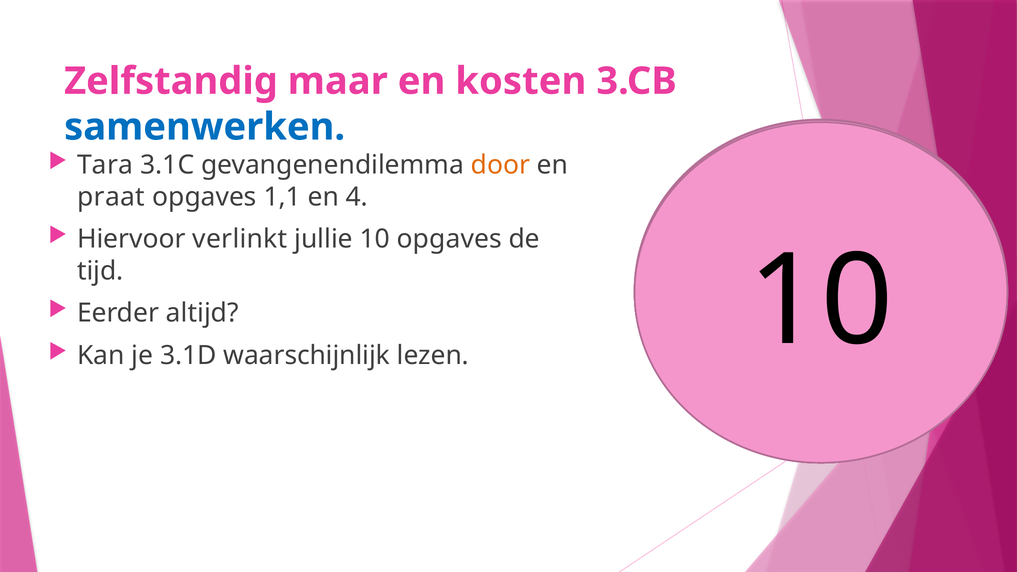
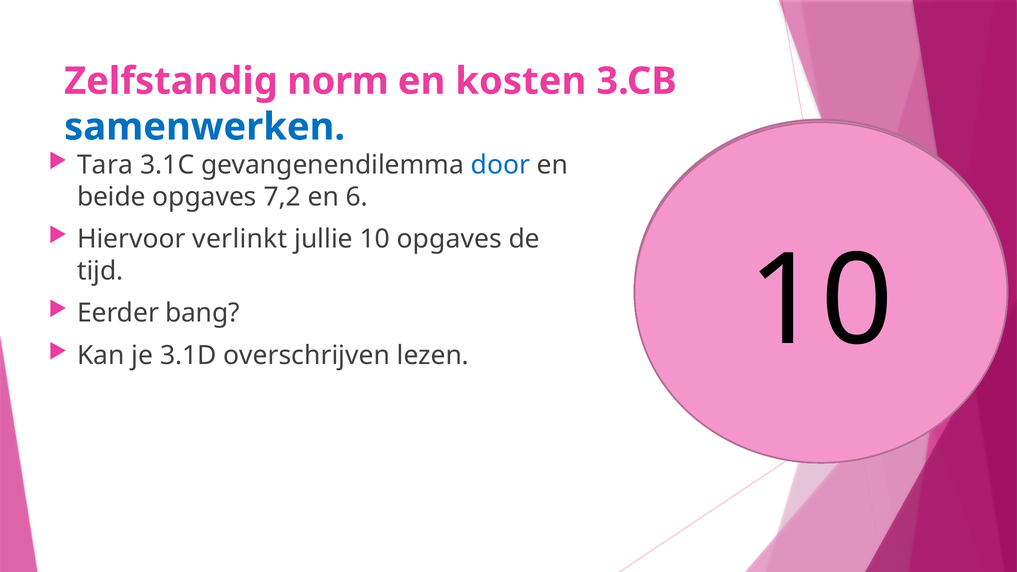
maar: maar -> norm (338, 81)
door colour: orange -> blue (501, 165)
praat: praat -> beide (111, 197)
1,1: 1,1 -> 7,2 (282, 197)
4: 4 -> 6 (357, 197)
altijd: altijd -> bang (202, 313)
waarschijnlijk: waarschijnlijk -> overschrijven (307, 356)
